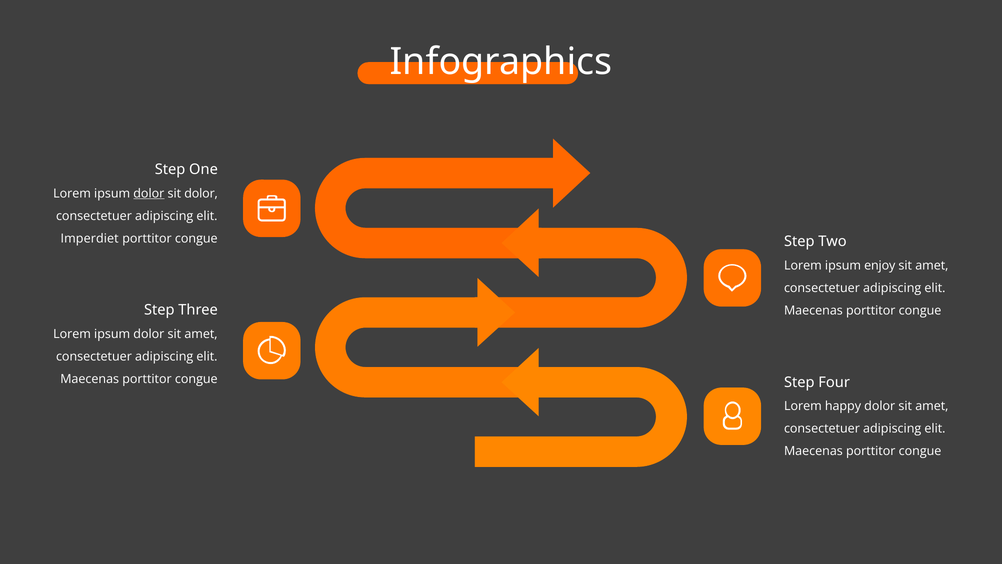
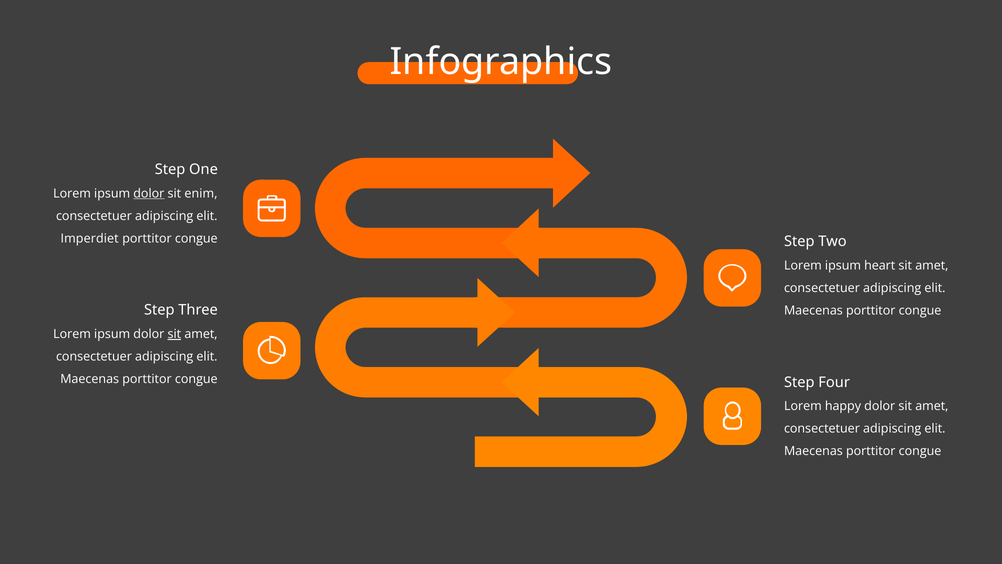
sit dolor: dolor -> enim (201, 193)
enjoy: enjoy -> heart (880, 265)
sit underline: none -> present (174, 334)
